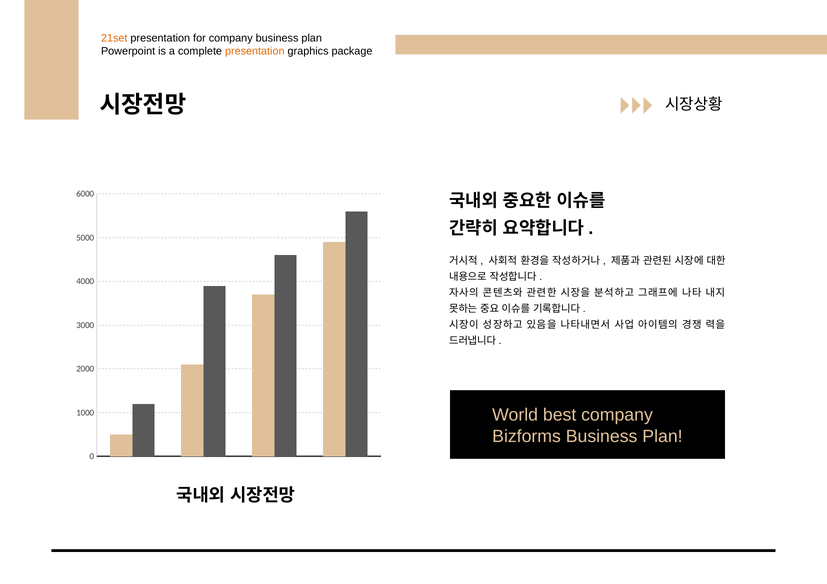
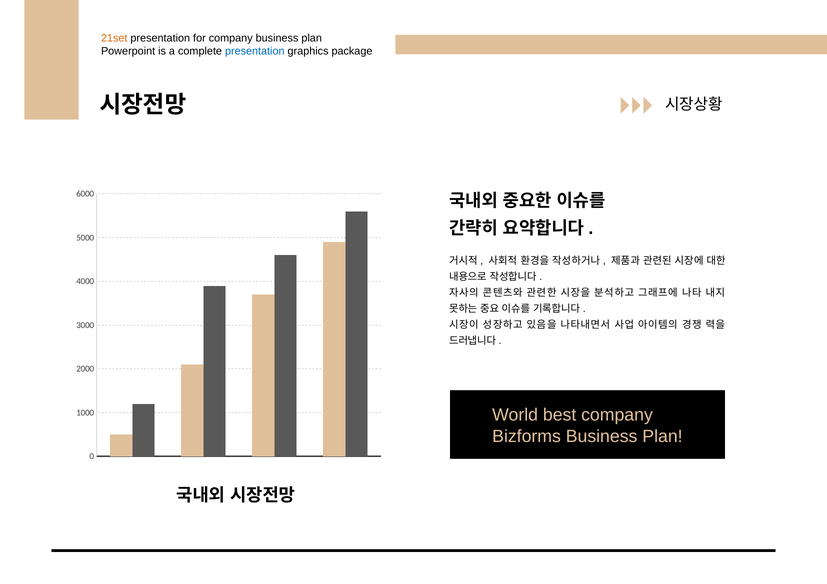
presentation colour: orange -> blue (255, 51)
